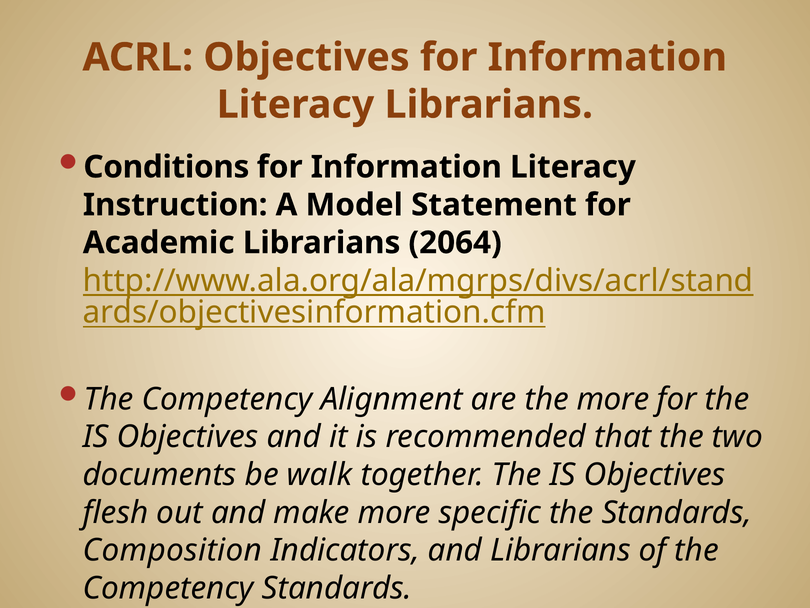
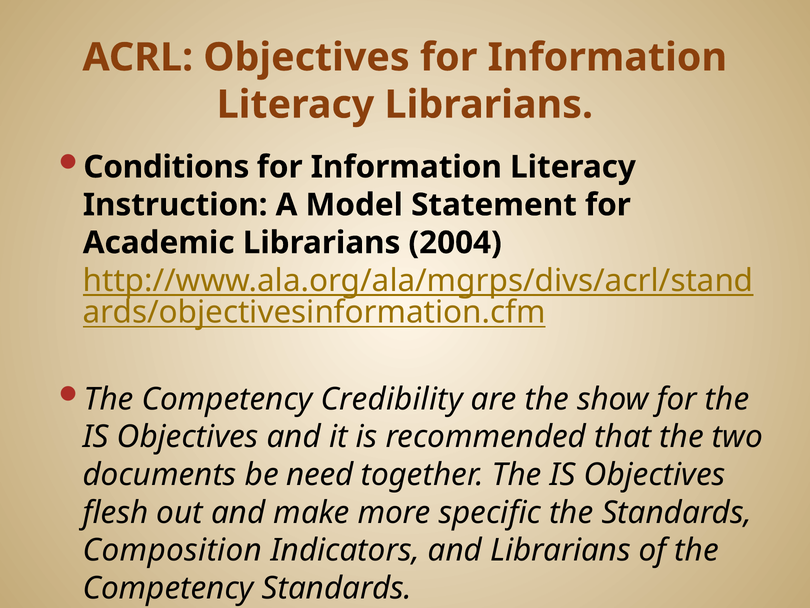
2064: 2064 -> 2004 (455, 243)
Alignment: Alignment -> Credibility (392, 399)
the more: more -> show (613, 399)
walk: walk -> need (320, 474)
